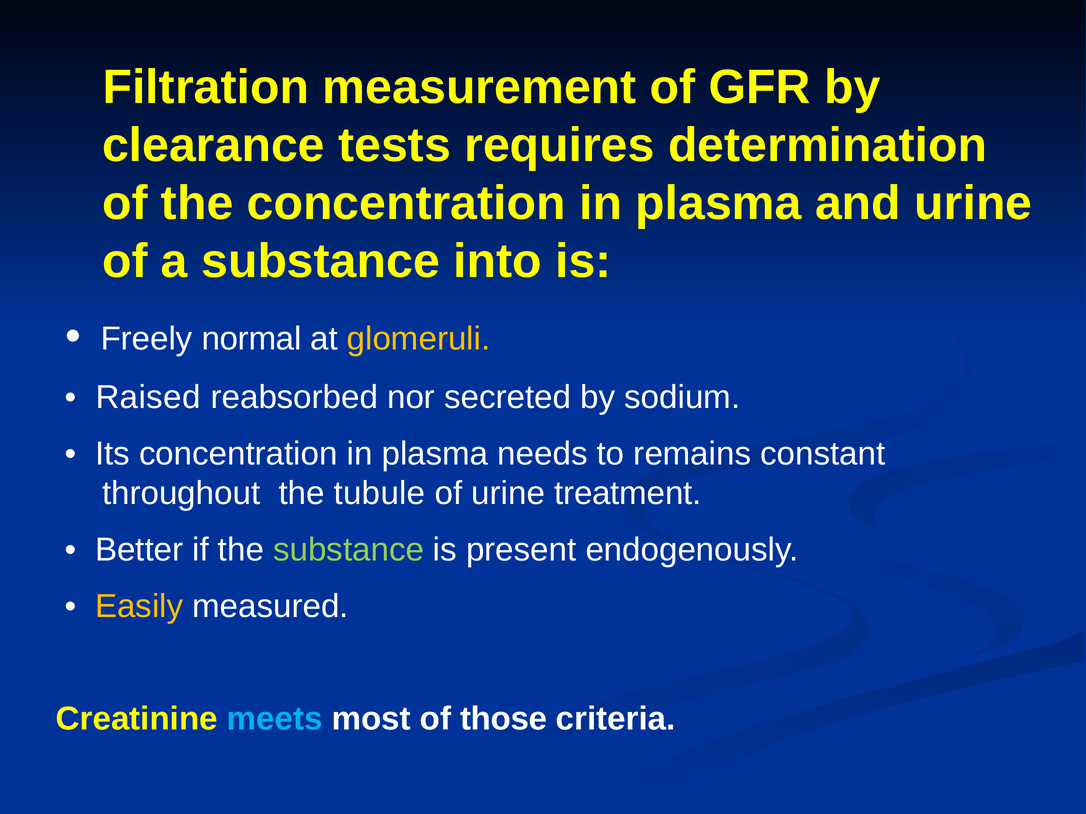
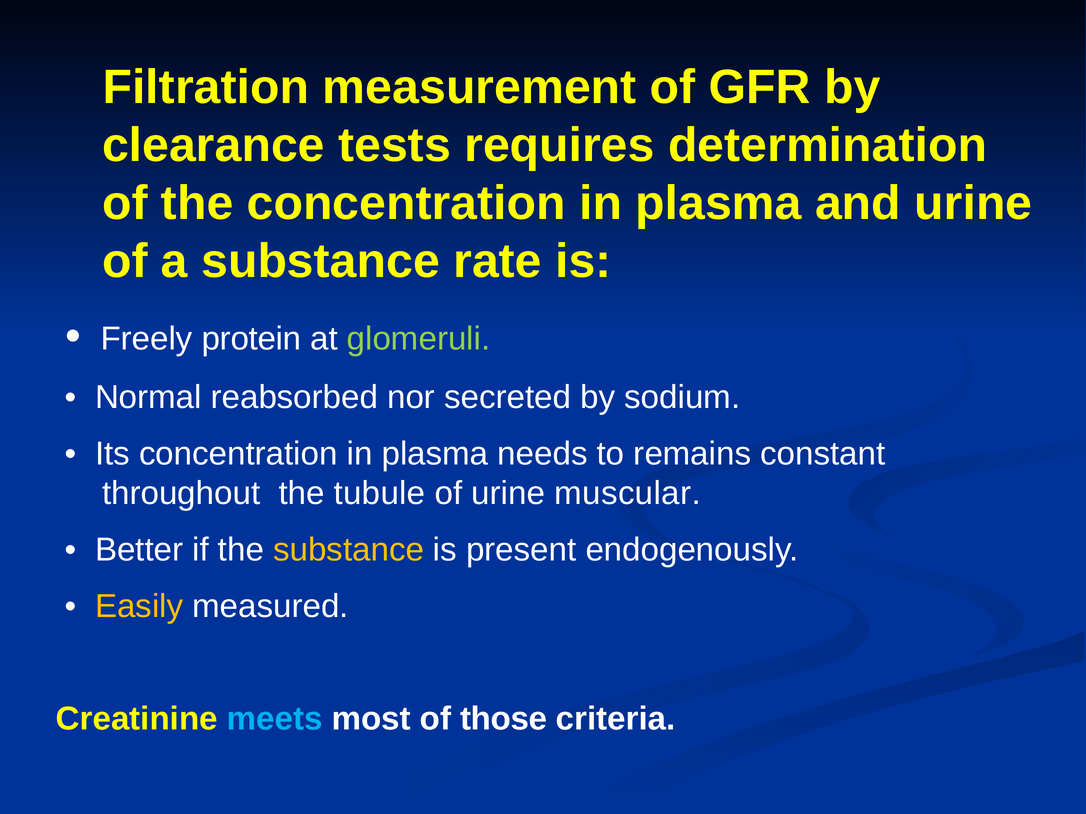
into: into -> rate (498, 261)
normal: normal -> protein (252, 339)
glomeruli colour: yellow -> light green (419, 339)
Raised: Raised -> Normal (148, 397)
treatment: treatment -> muscular (628, 494)
substance colour: light green -> yellow (349, 550)
